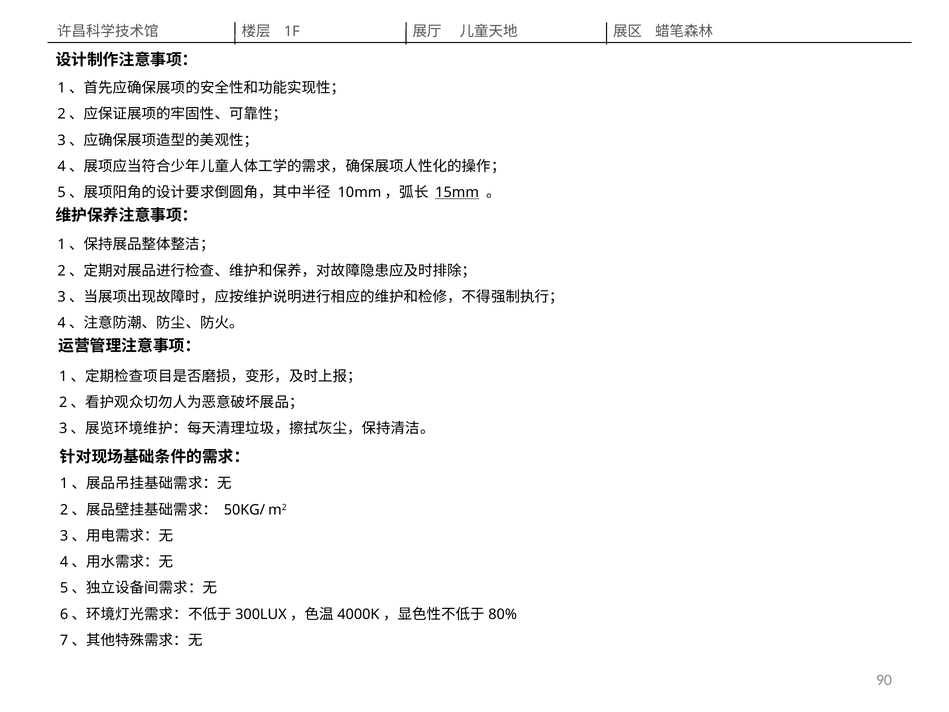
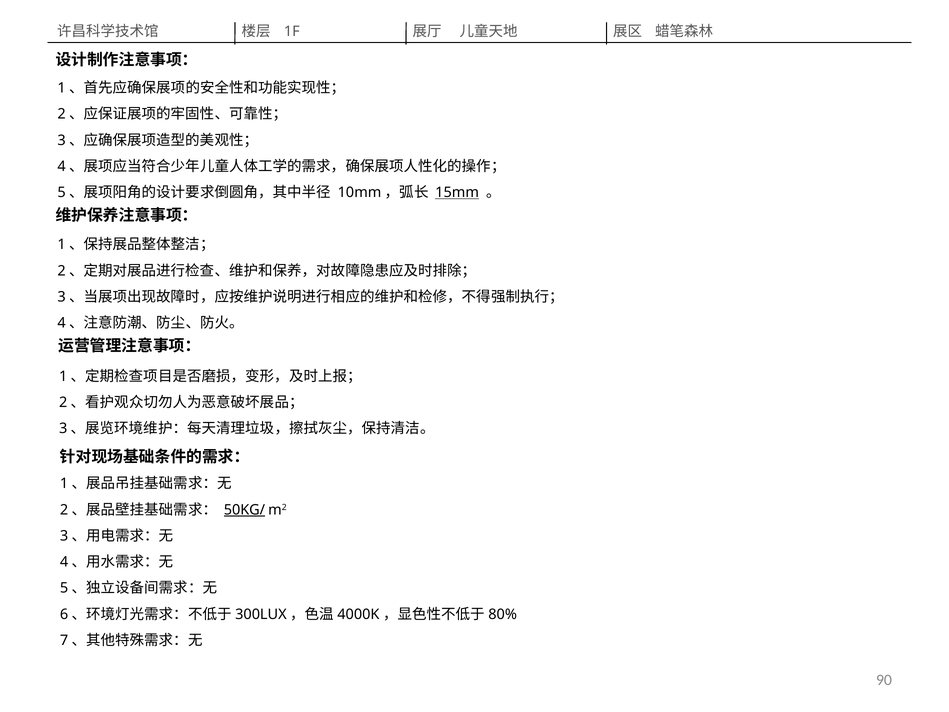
50KG/ underline: none -> present (244, 510)
